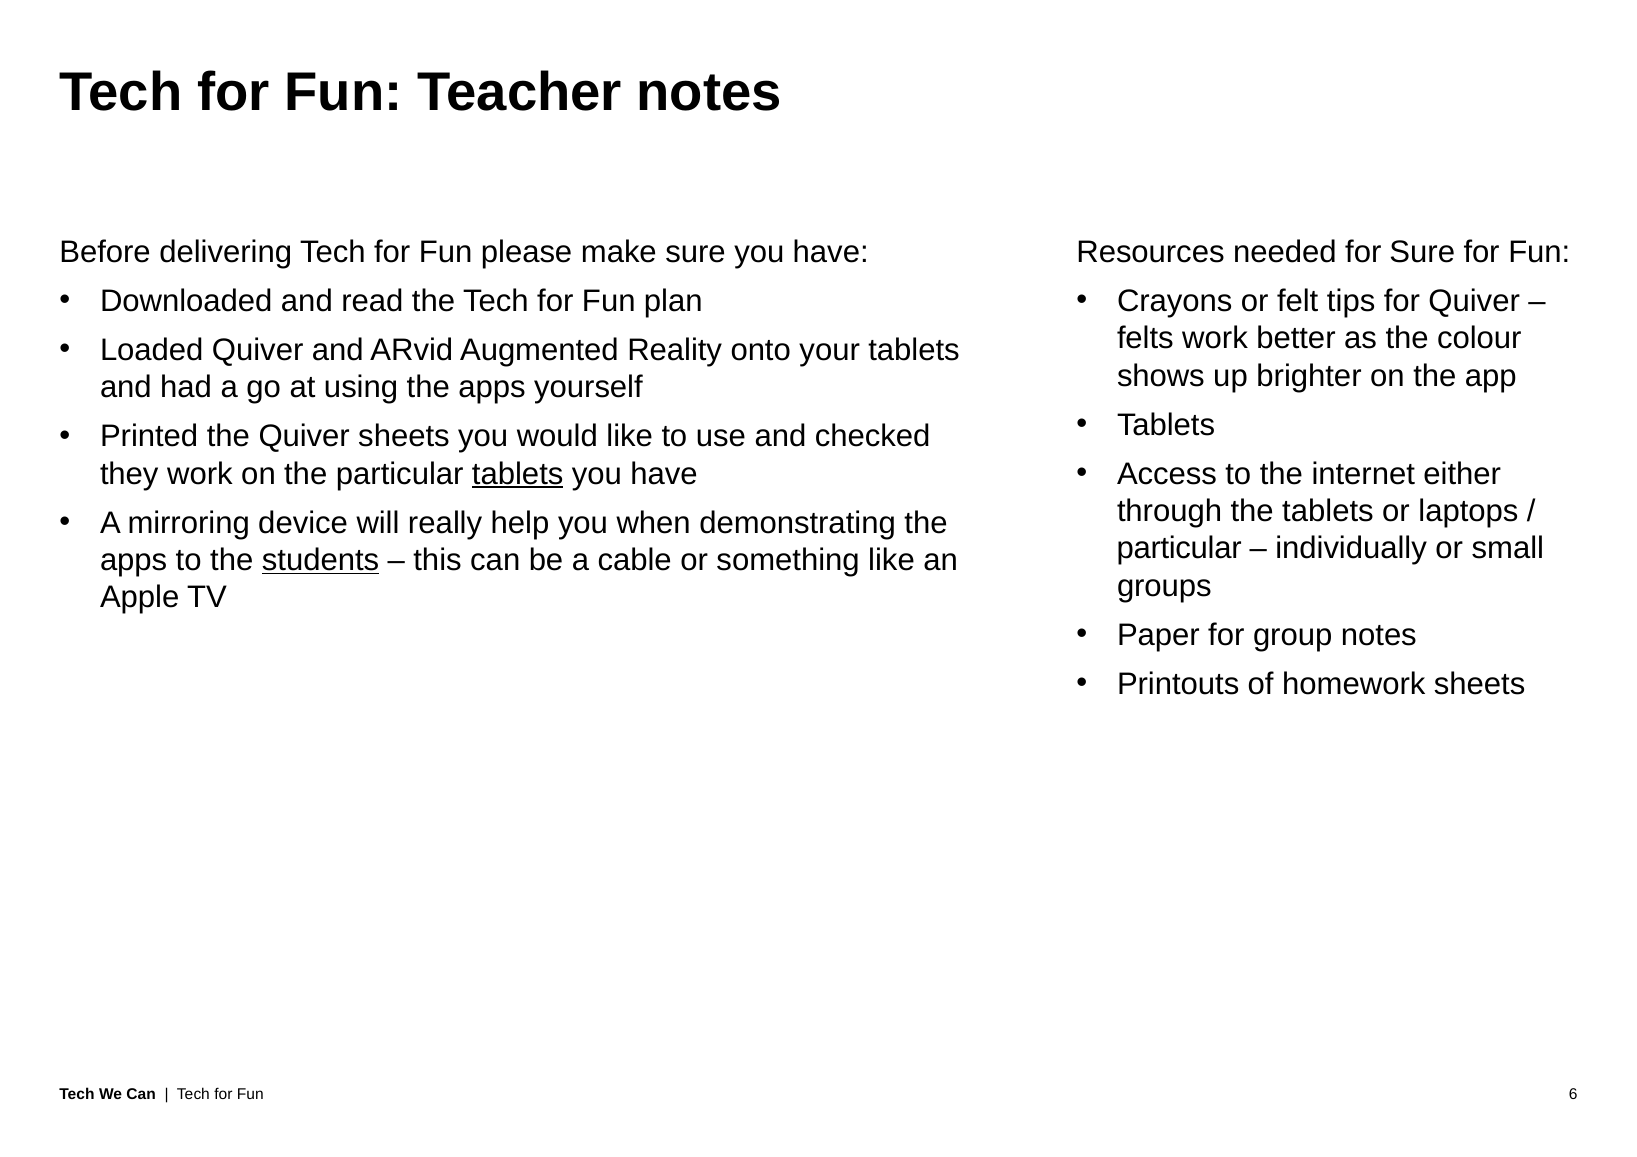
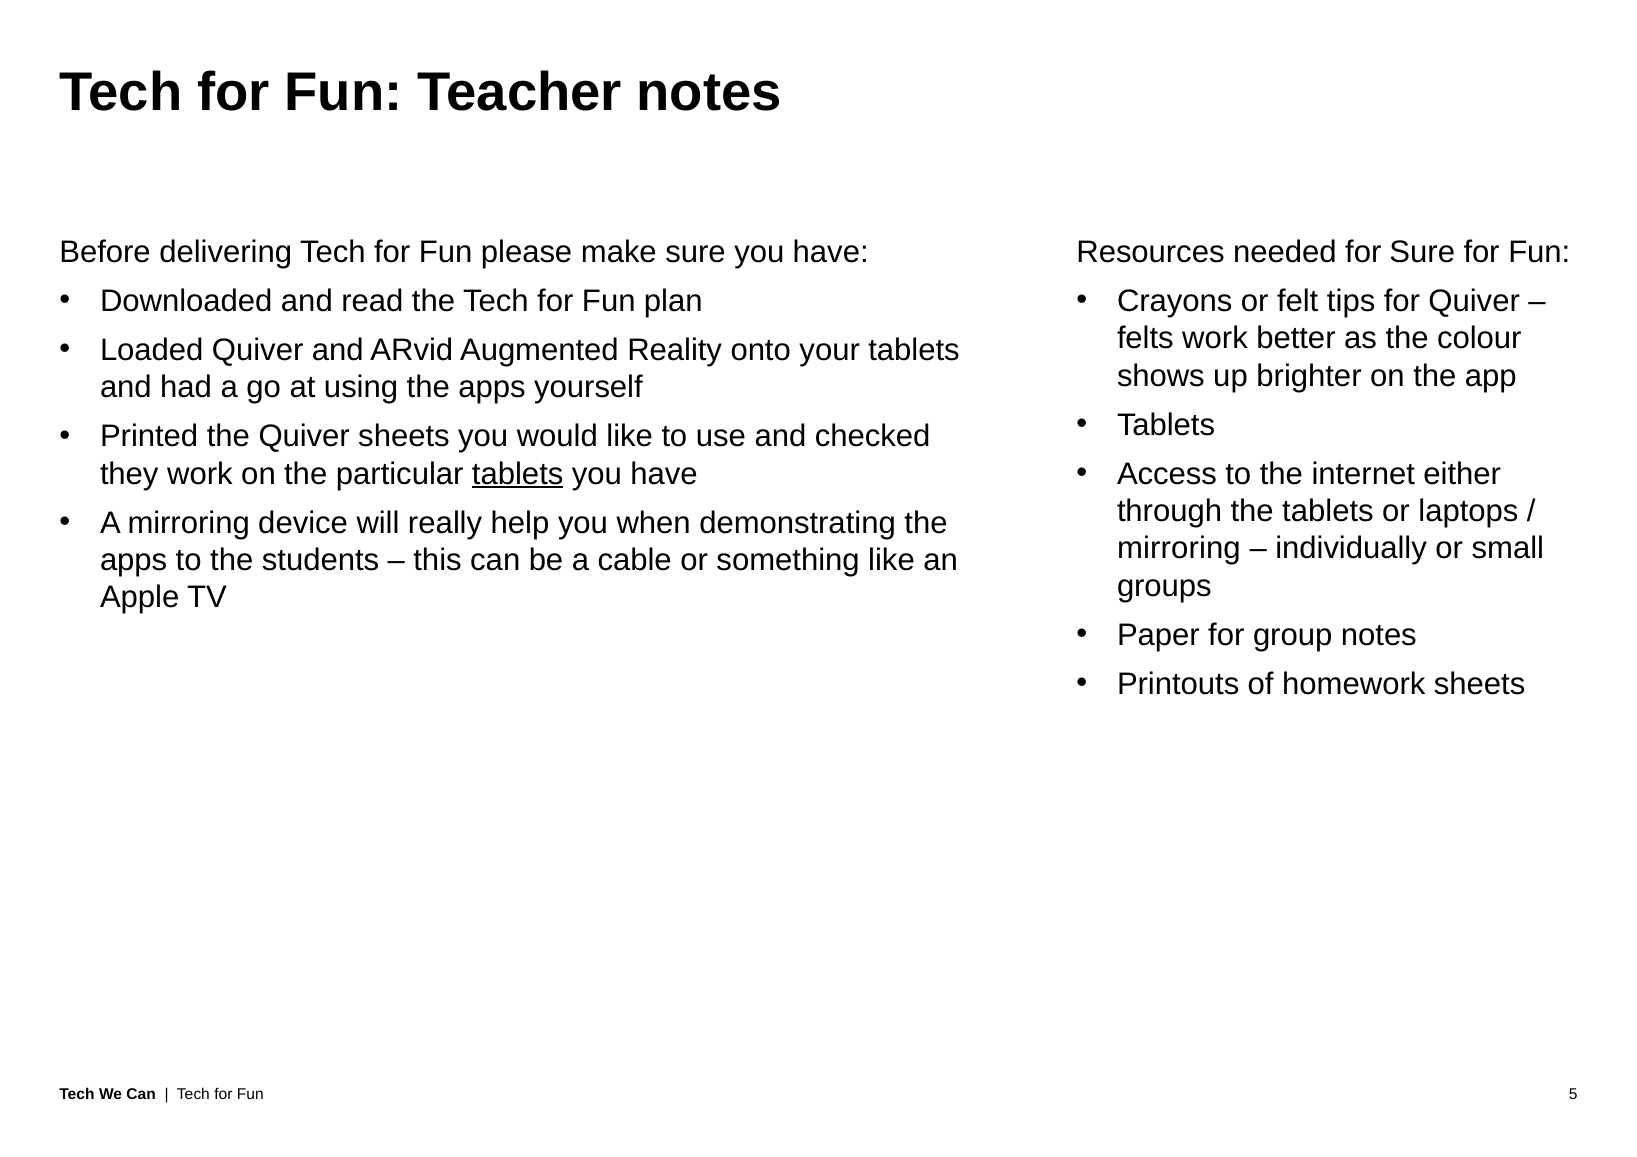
particular: particular -> mirroring (1179, 549)
students underline: present -> none (321, 560)
6: 6 -> 5 (1573, 1095)
